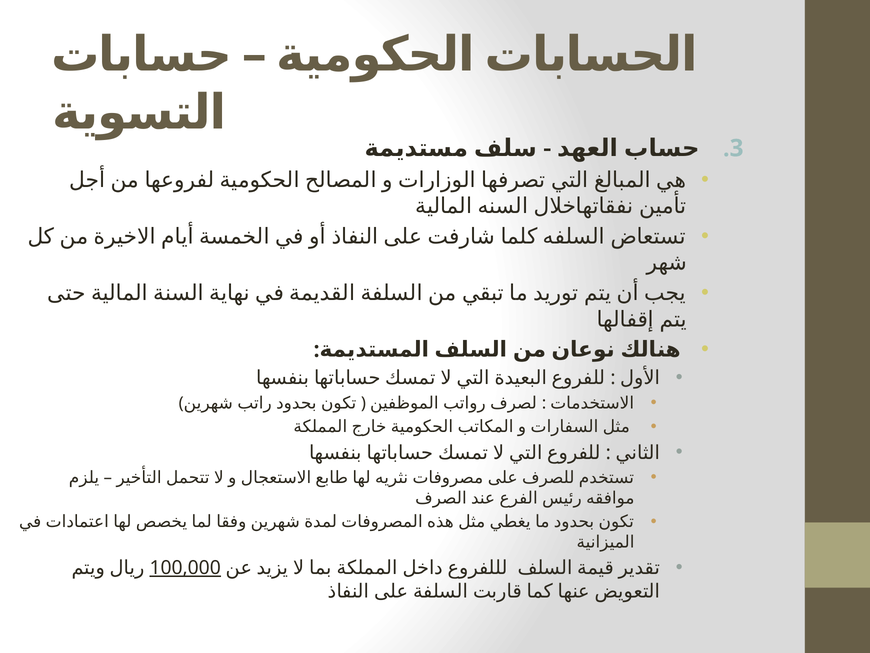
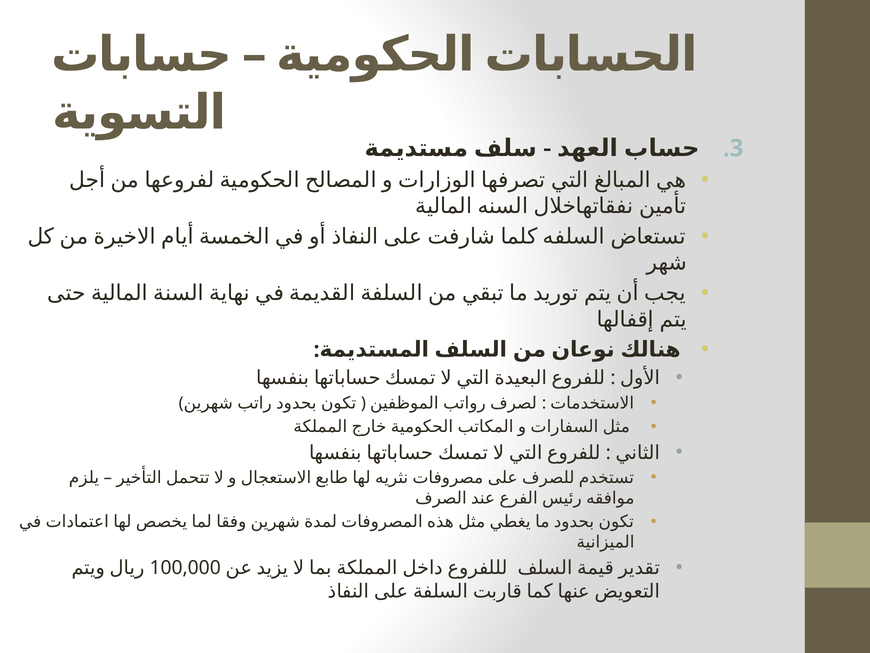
100,000 underline: present -> none (185, 568)
